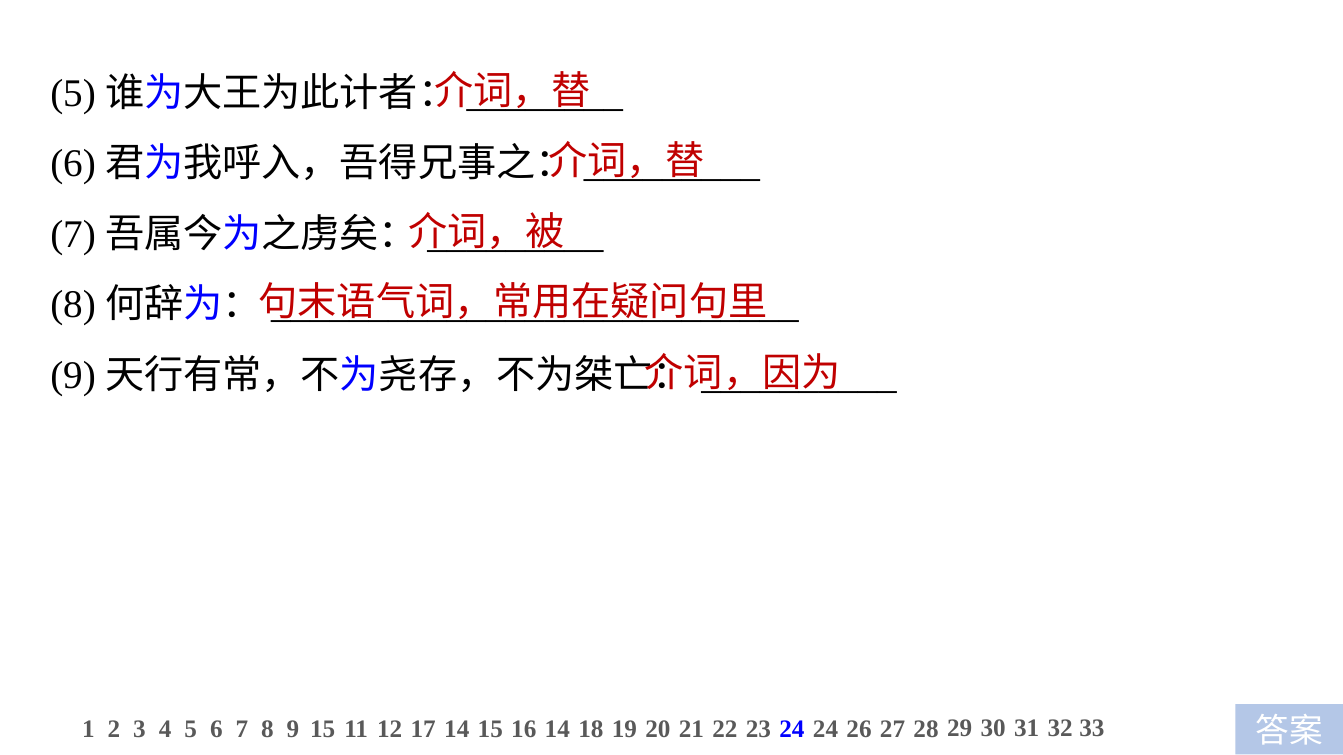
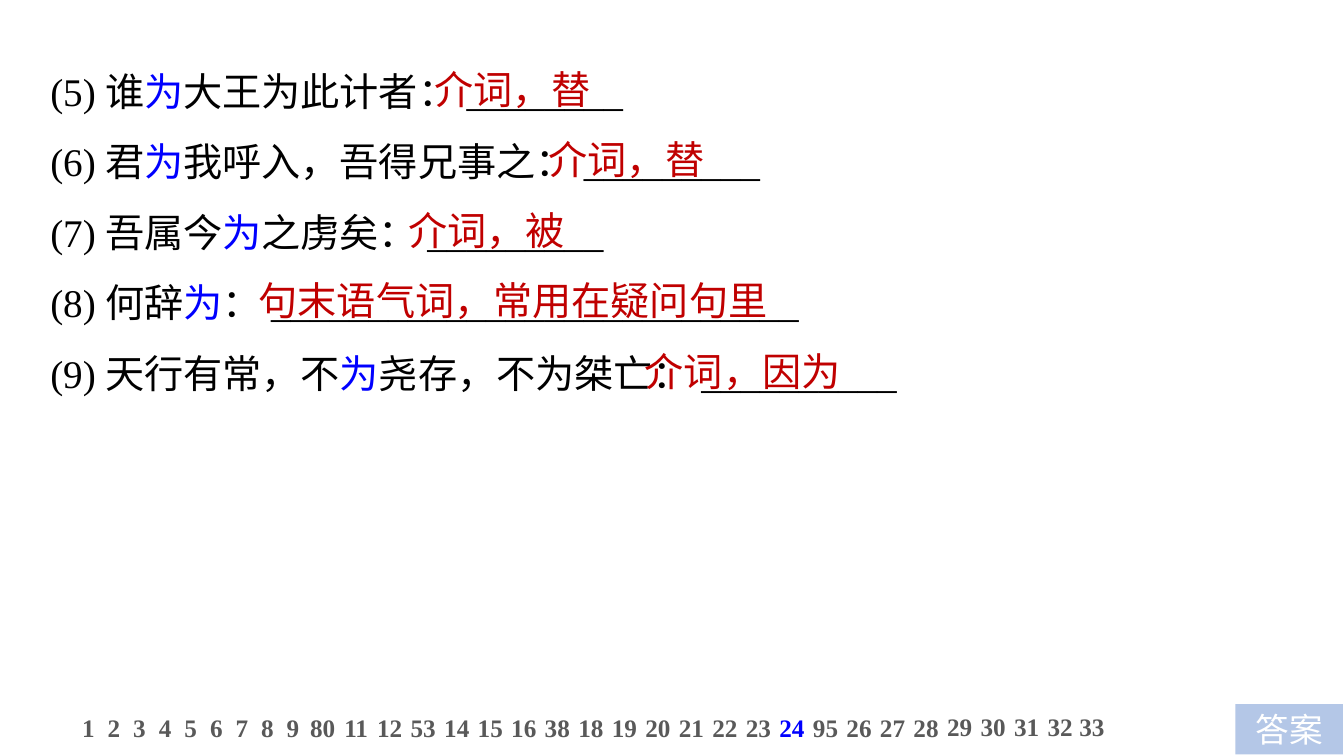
9 15: 15 -> 80 (323, 730)
17: 17 -> 53 (423, 730)
16 14: 14 -> 38 (557, 730)
24 24: 24 -> 95 (826, 730)
